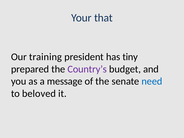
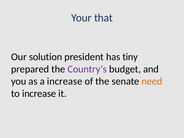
training: training -> solution (46, 57)
a message: message -> increase (65, 81)
need colour: blue -> orange (152, 81)
to beloved: beloved -> increase (39, 94)
